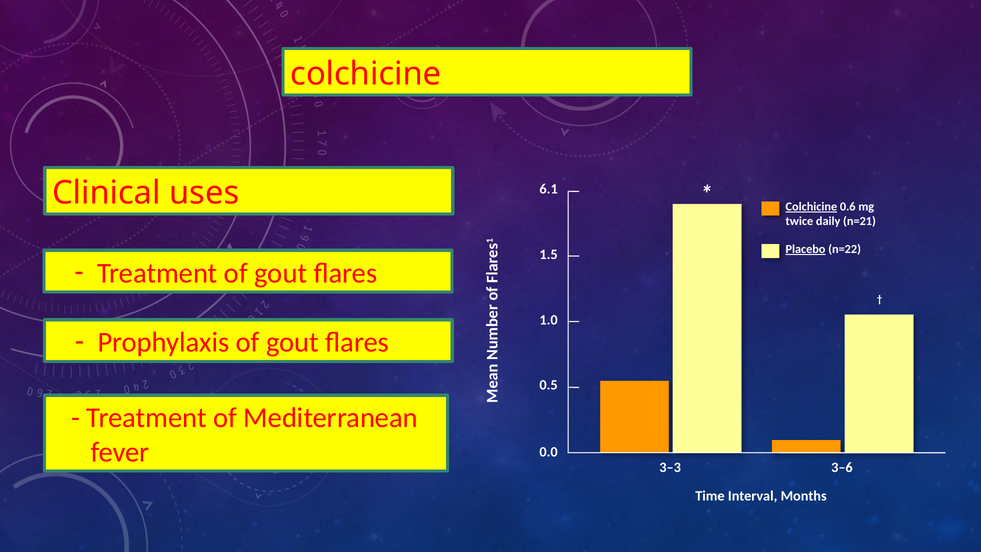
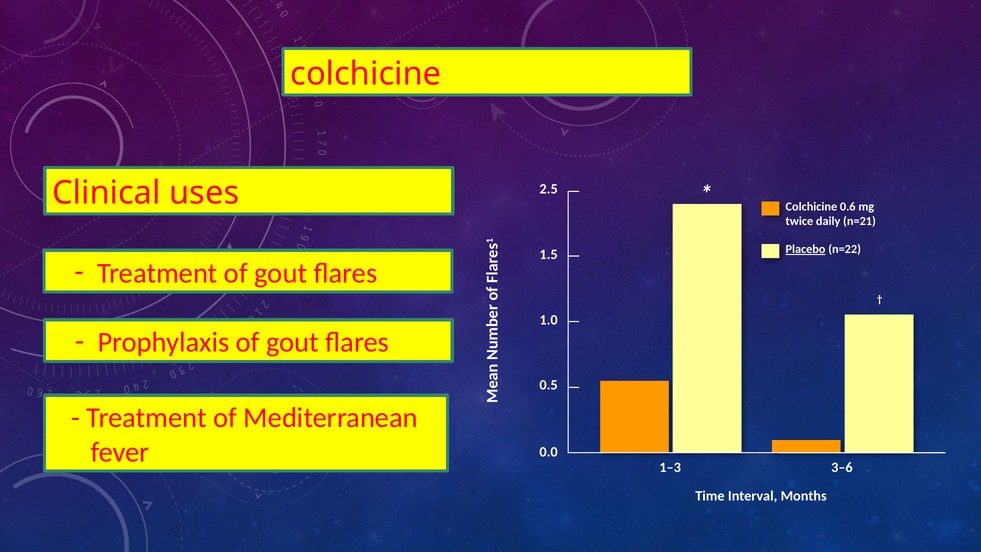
6.1: 6.1 -> 2.5 (549, 189)
Colchicine underline: present -> none (811, 207)
3–3: 3–3 -> 1–3 (670, 467)
